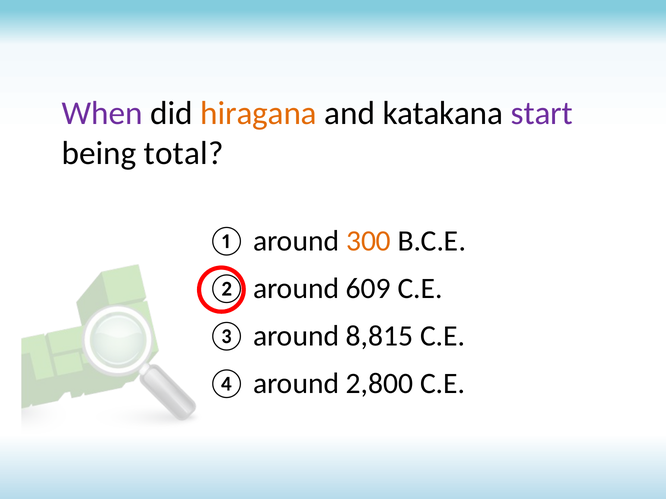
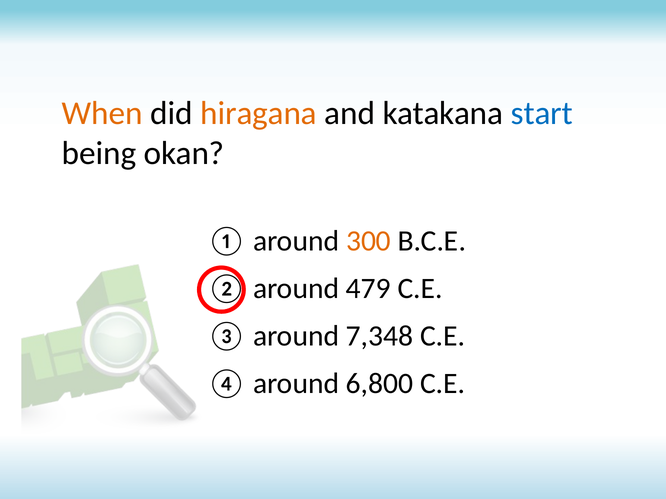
When colour: purple -> orange (102, 113)
start colour: purple -> blue (542, 113)
total: total -> okan (184, 153)
609: 609 -> 479 (368, 289)
8,815: 8,815 -> 7,348 (380, 337)
2,800: 2,800 -> 6,800 (380, 384)
